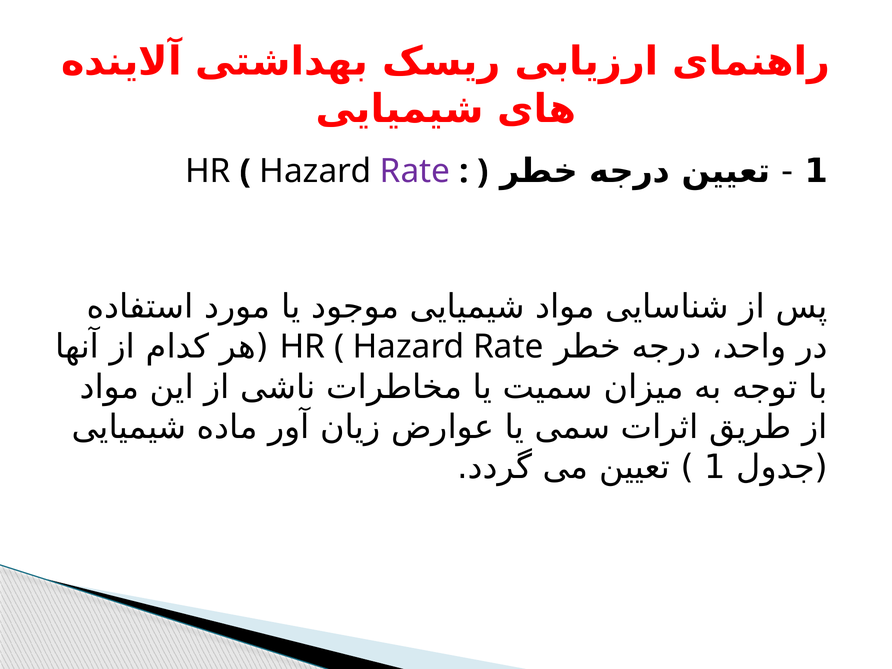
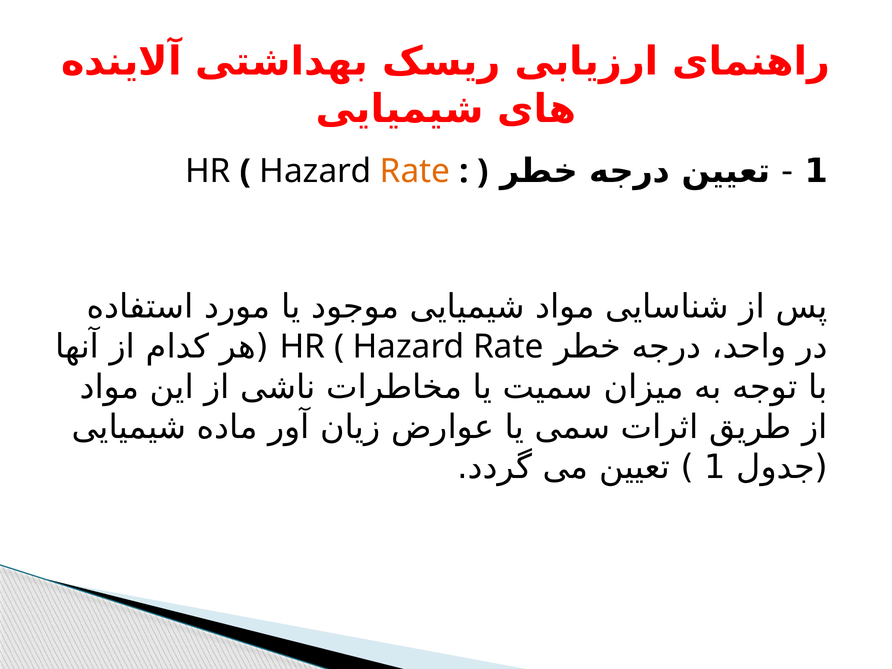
Rate colour: purple -> orange (415, 171)
